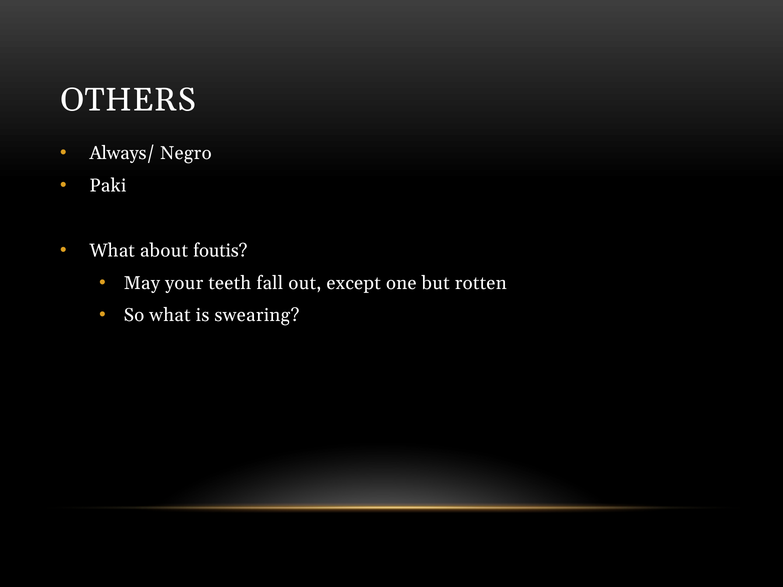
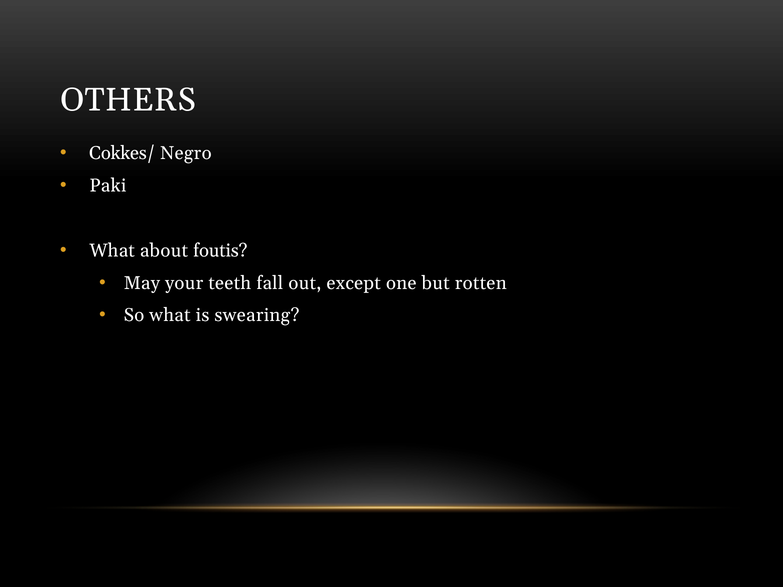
Always/: Always/ -> Cokkes/ (122, 153)
